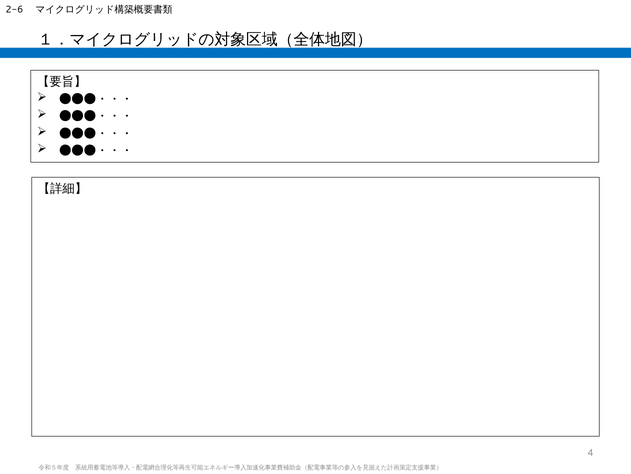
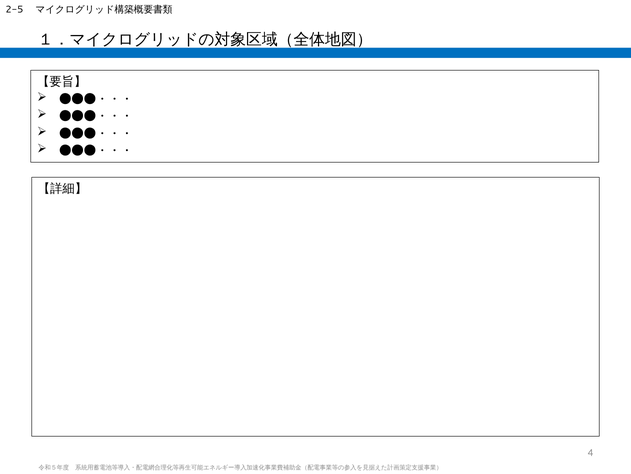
2-6: 2-6 -> 2-5 (14, 10)
